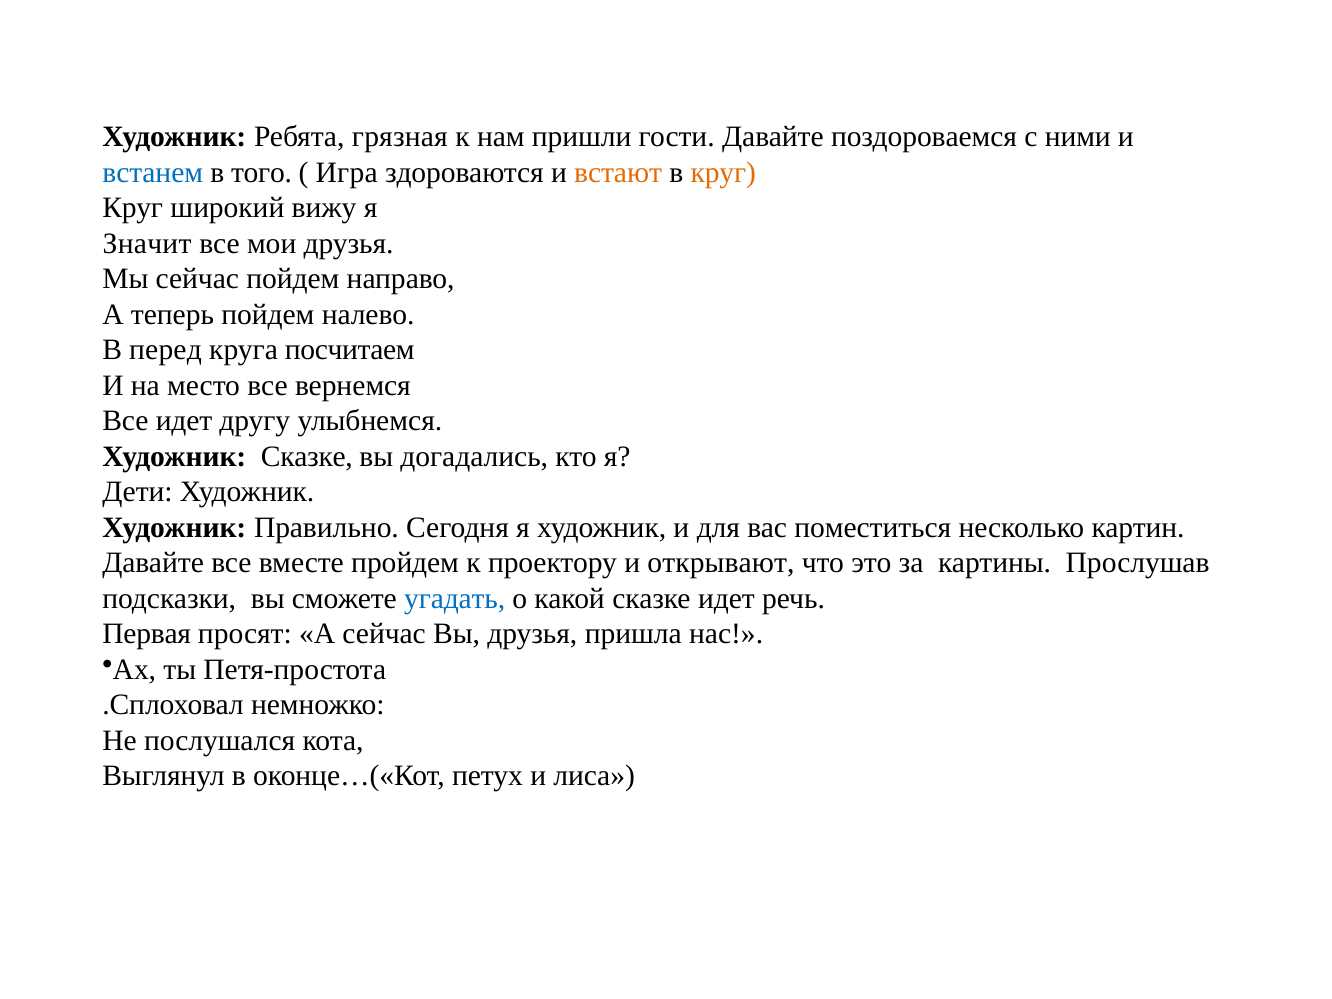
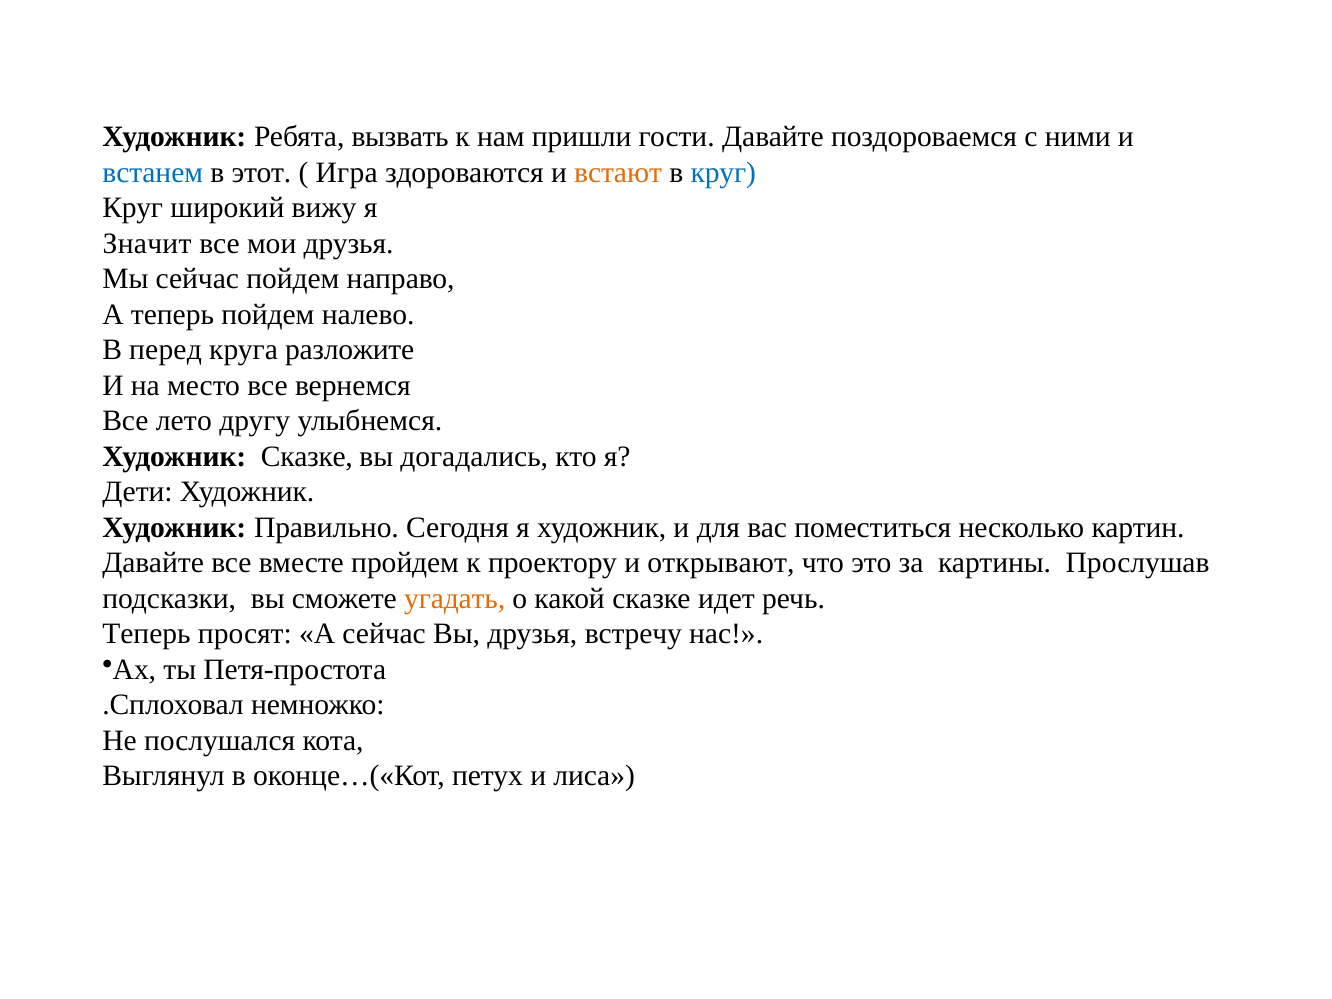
грязная: грязная -> вызвать (400, 137)
того: того -> этот (261, 172)
круг colour: orange -> blue (723, 172)
посчитаем: посчитаем -> разложите (350, 350)
Все идет: идет -> лето (184, 421)
угадать colour: blue -> orange (455, 598)
Первая: Первая -> Теперь (147, 634)
пришла: пришла -> встречу (633, 634)
